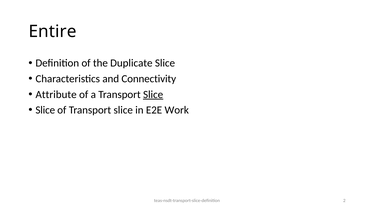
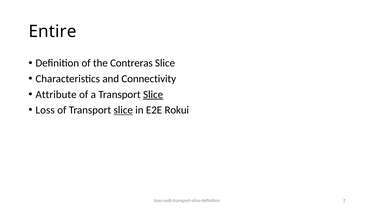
Duplicate: Duplicate -> Contreras (131, 63)
Slice: Slice -> Loss (45, 110)
slice underline: none -> present (123, 110)
Work: Work -> Rokui (177, 110)
